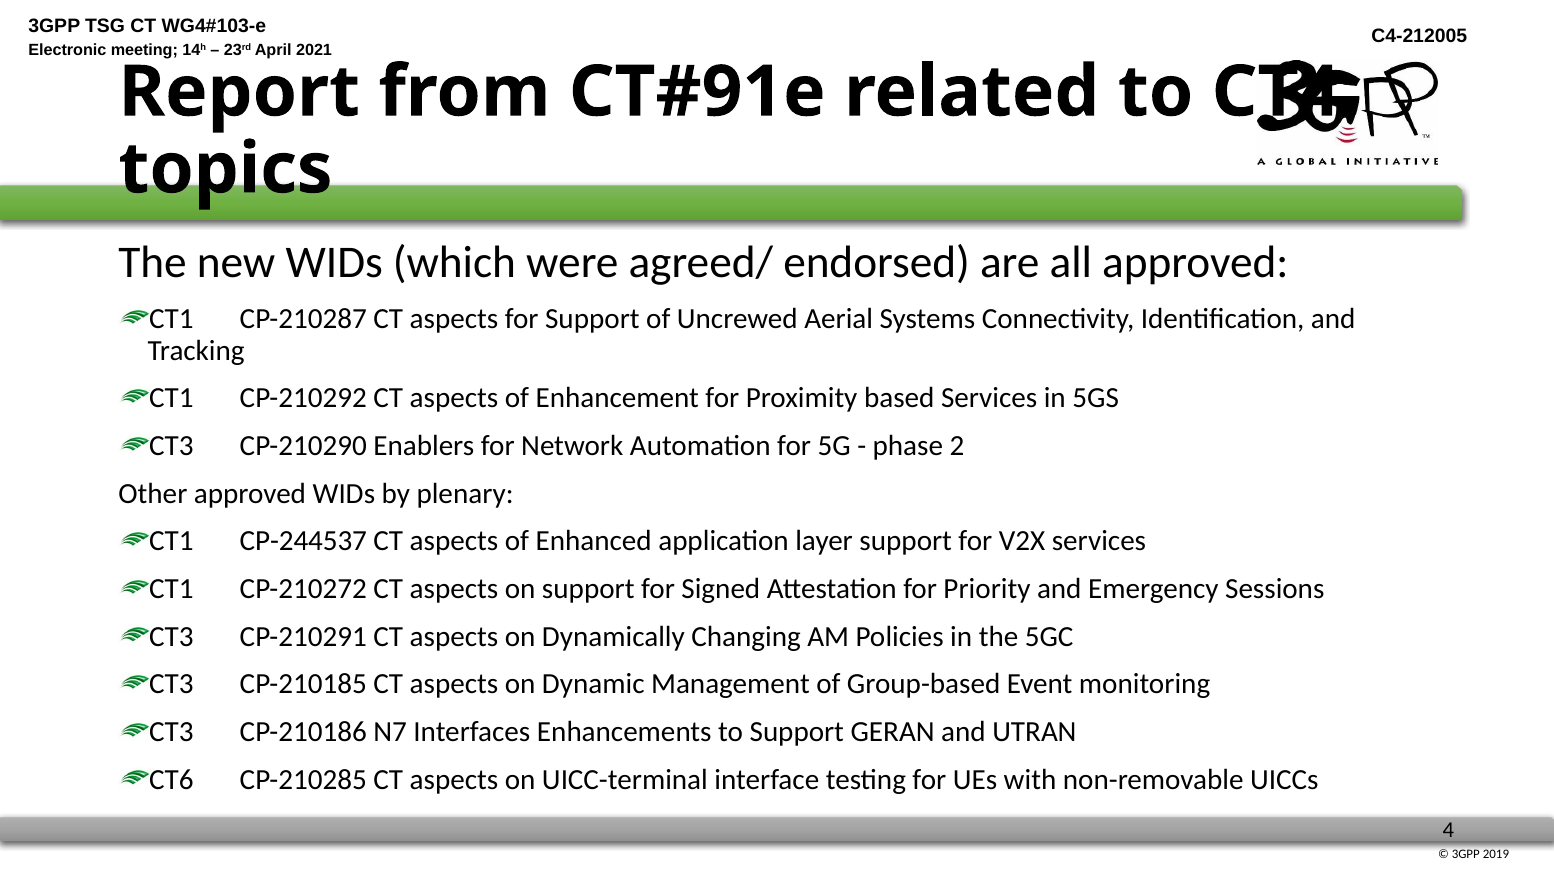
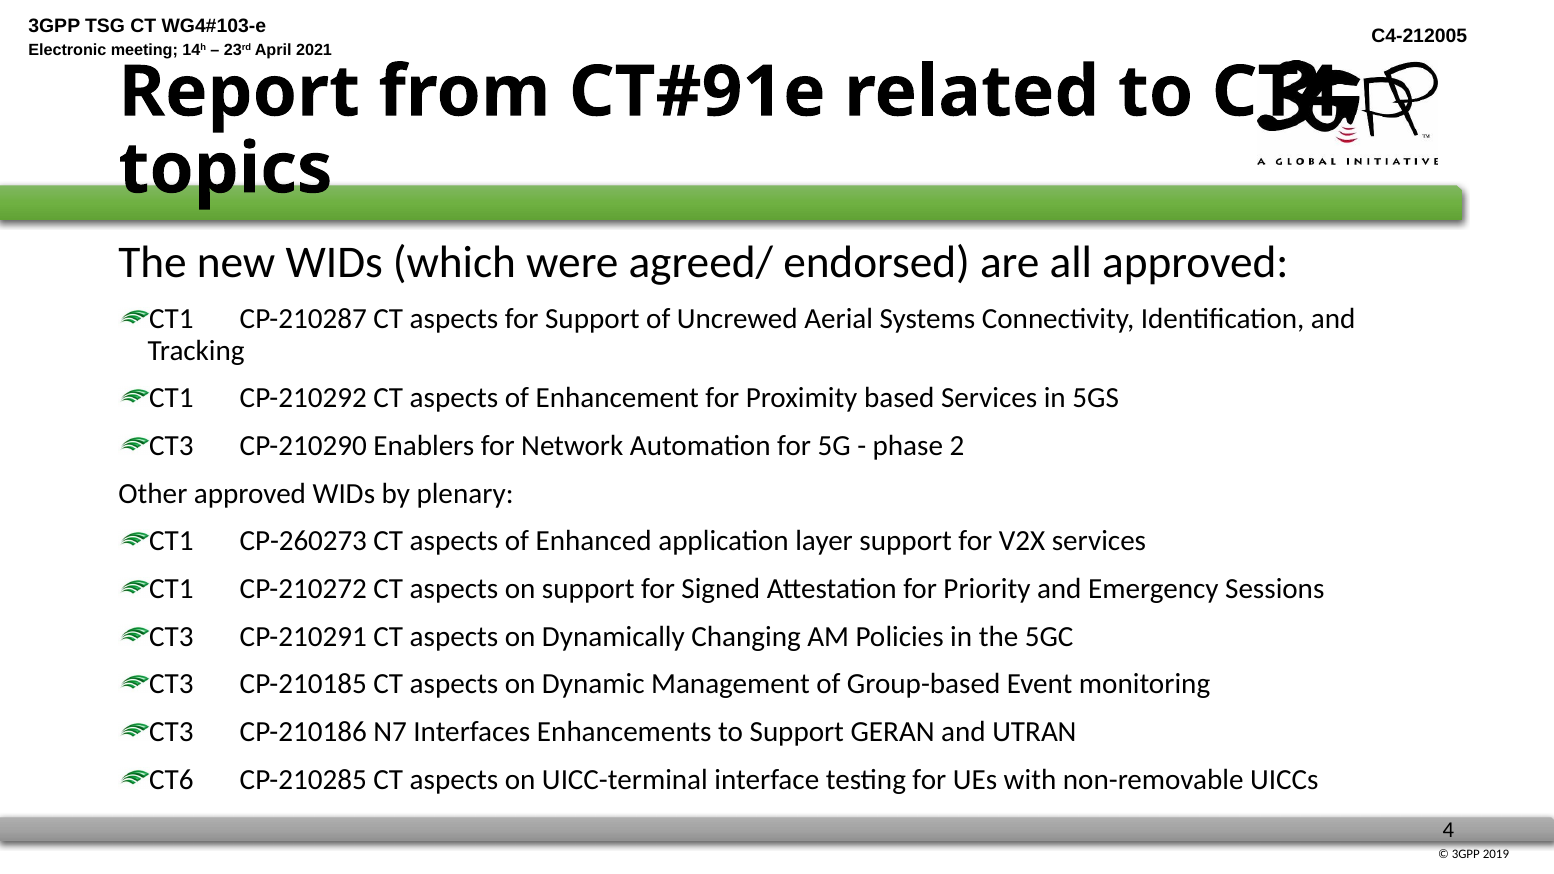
CP-244537: CP-244537 -> CP-260273 (303, 541)
